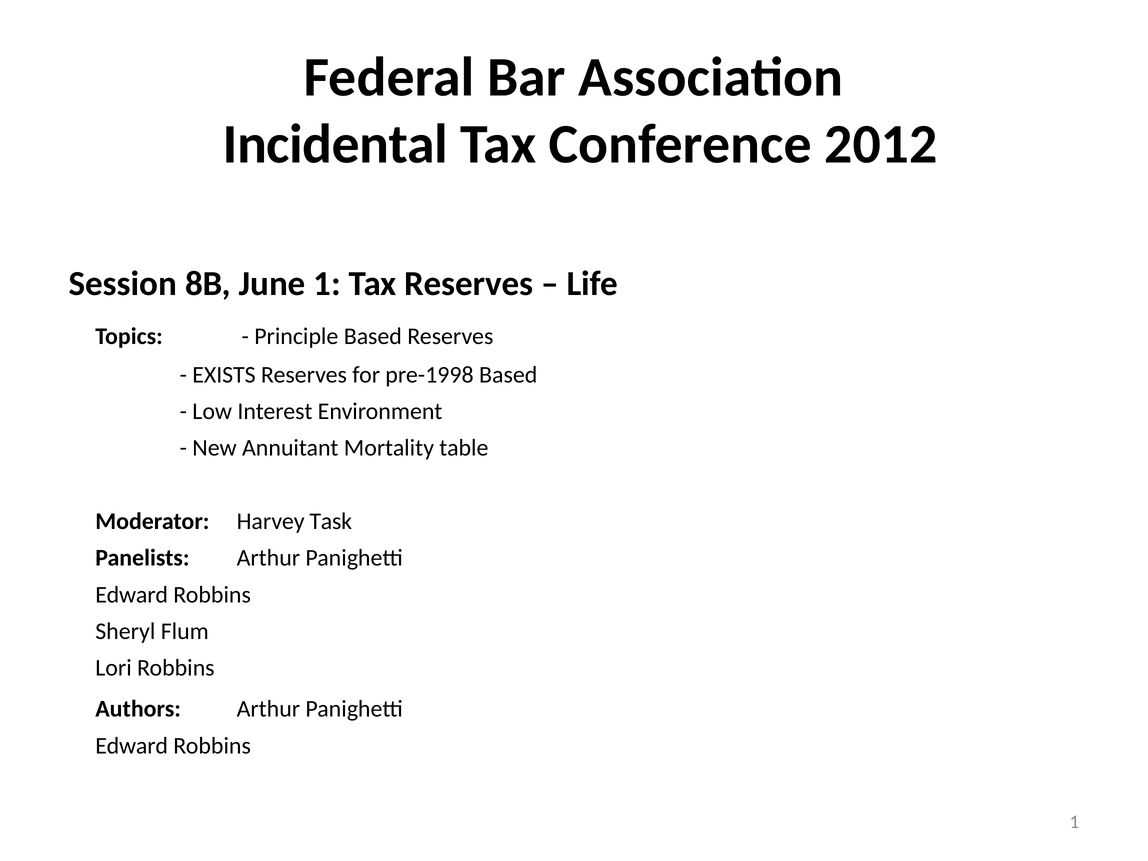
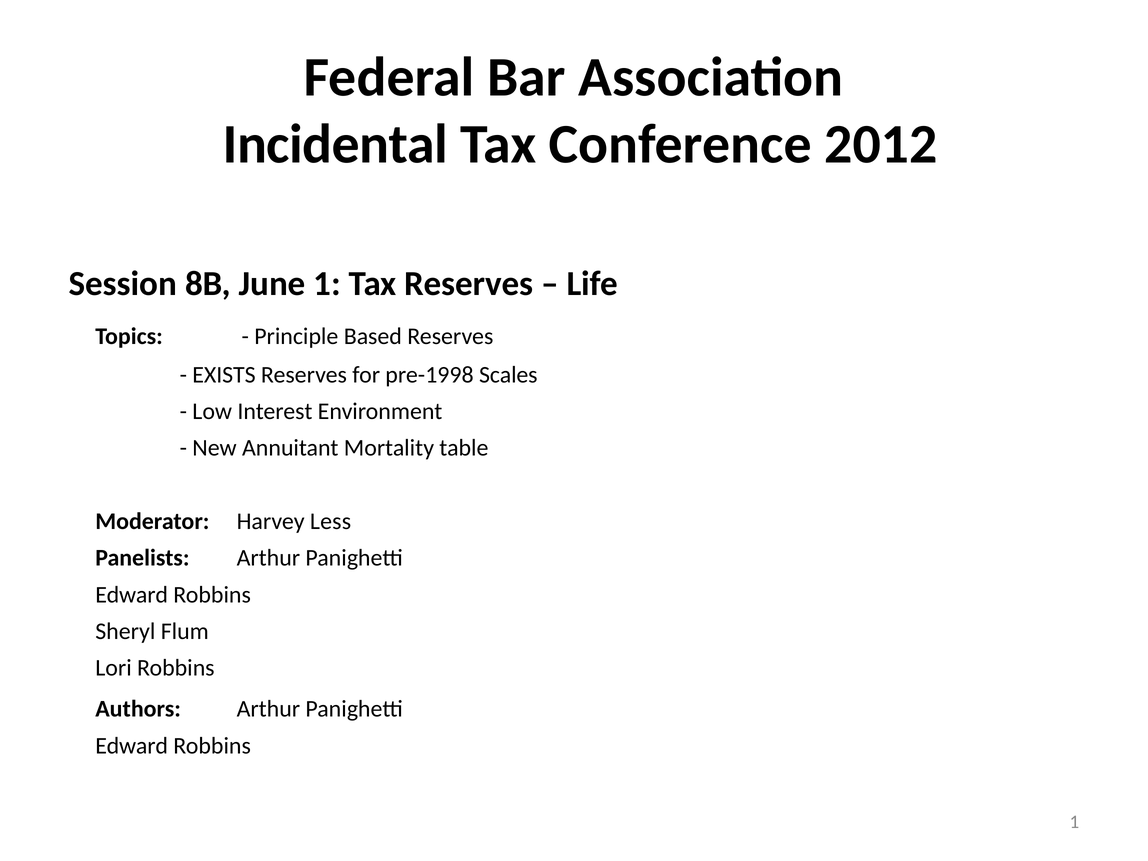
pre-1998 Based: Based -> Scales (508, 375)
Task: Task -> Less (331, 521)
